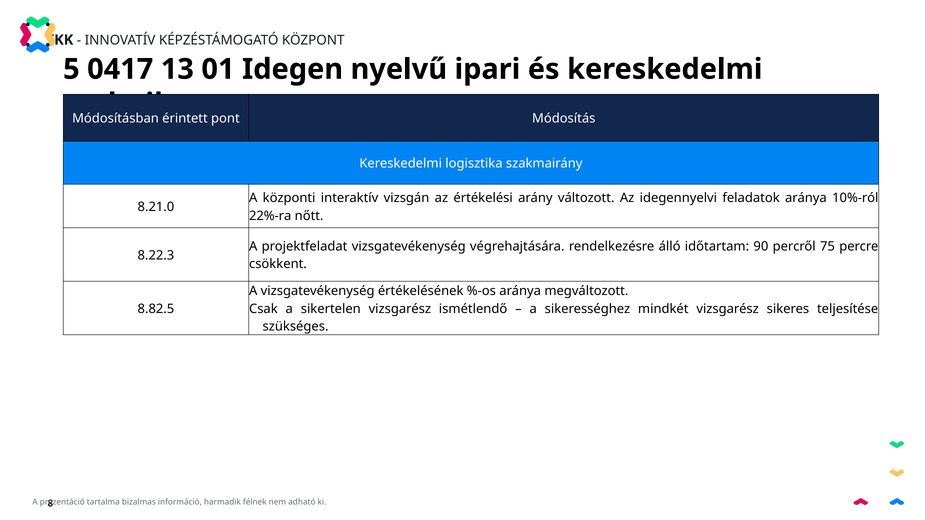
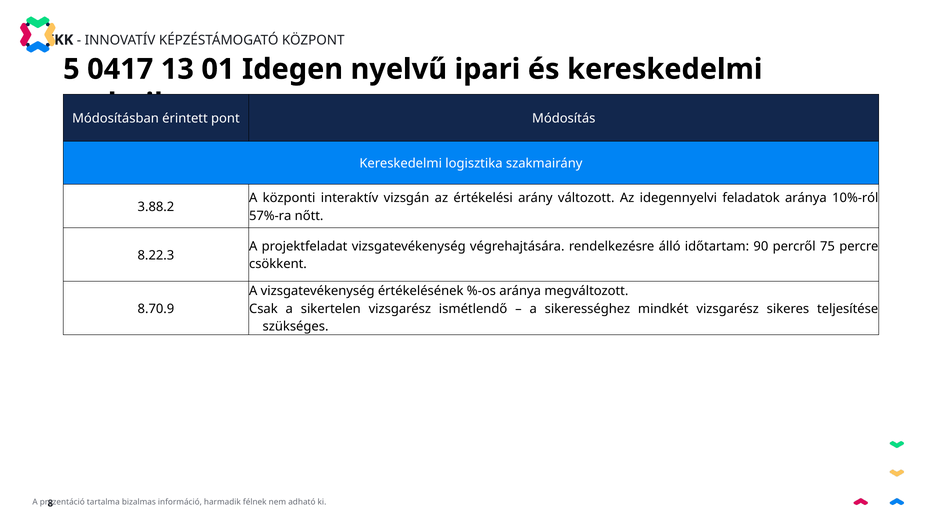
8.21.0: 8.21.0 -> 3.88.2 (156, 207)
22%-ra: 22%-ra -> 57%-ra (270, 216)
8.82.5: 8.82.5 -> 8.70.9 (156, 309)
